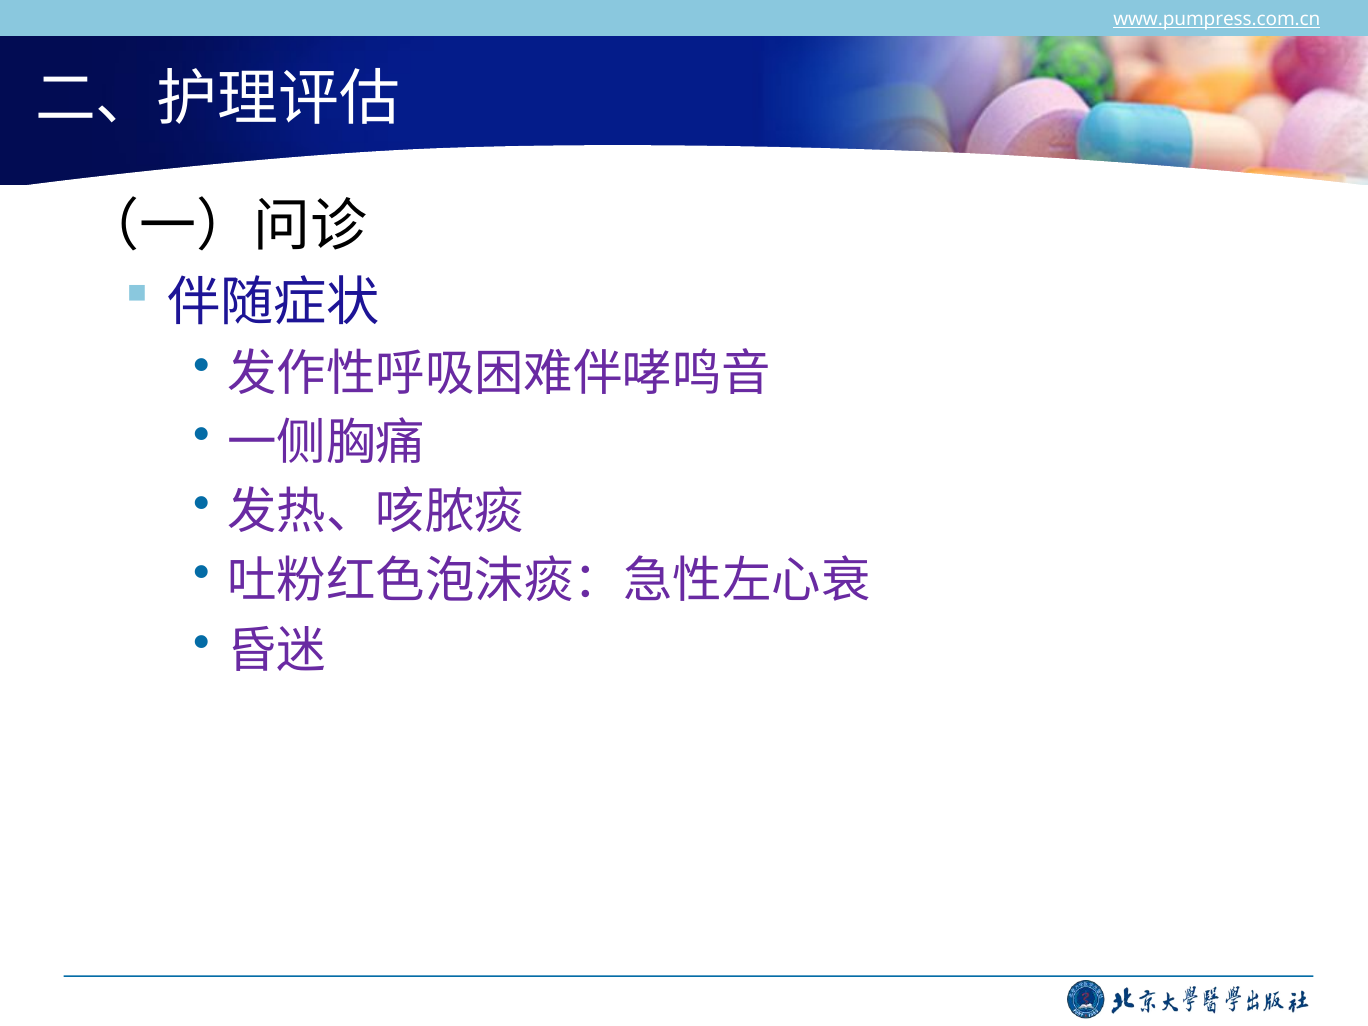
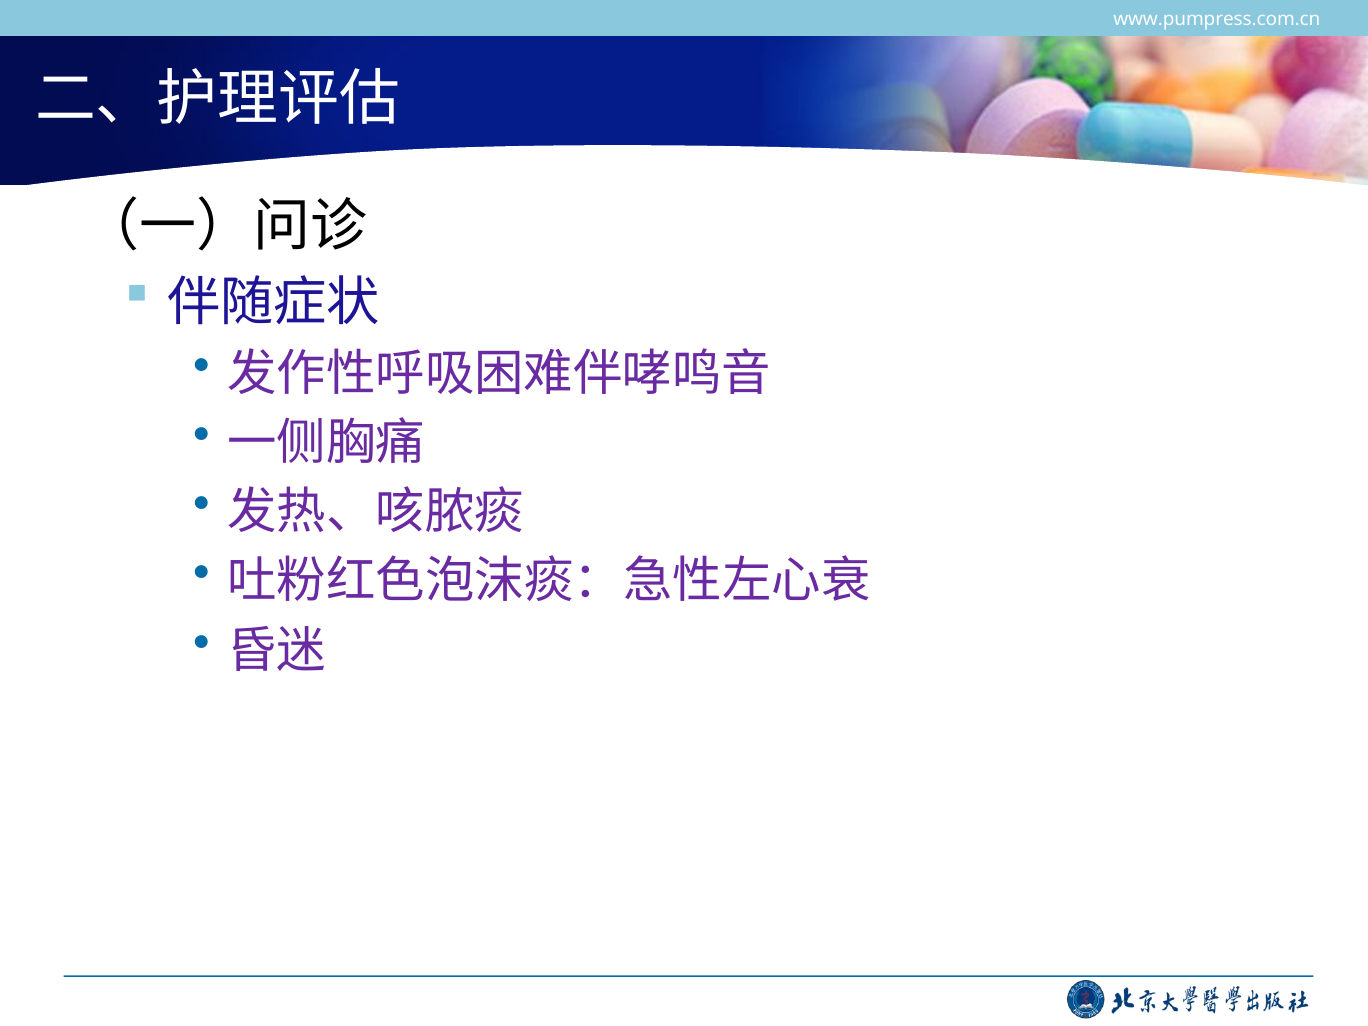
www.pumpress.com.cn underline: present -> none (1217, 20)
